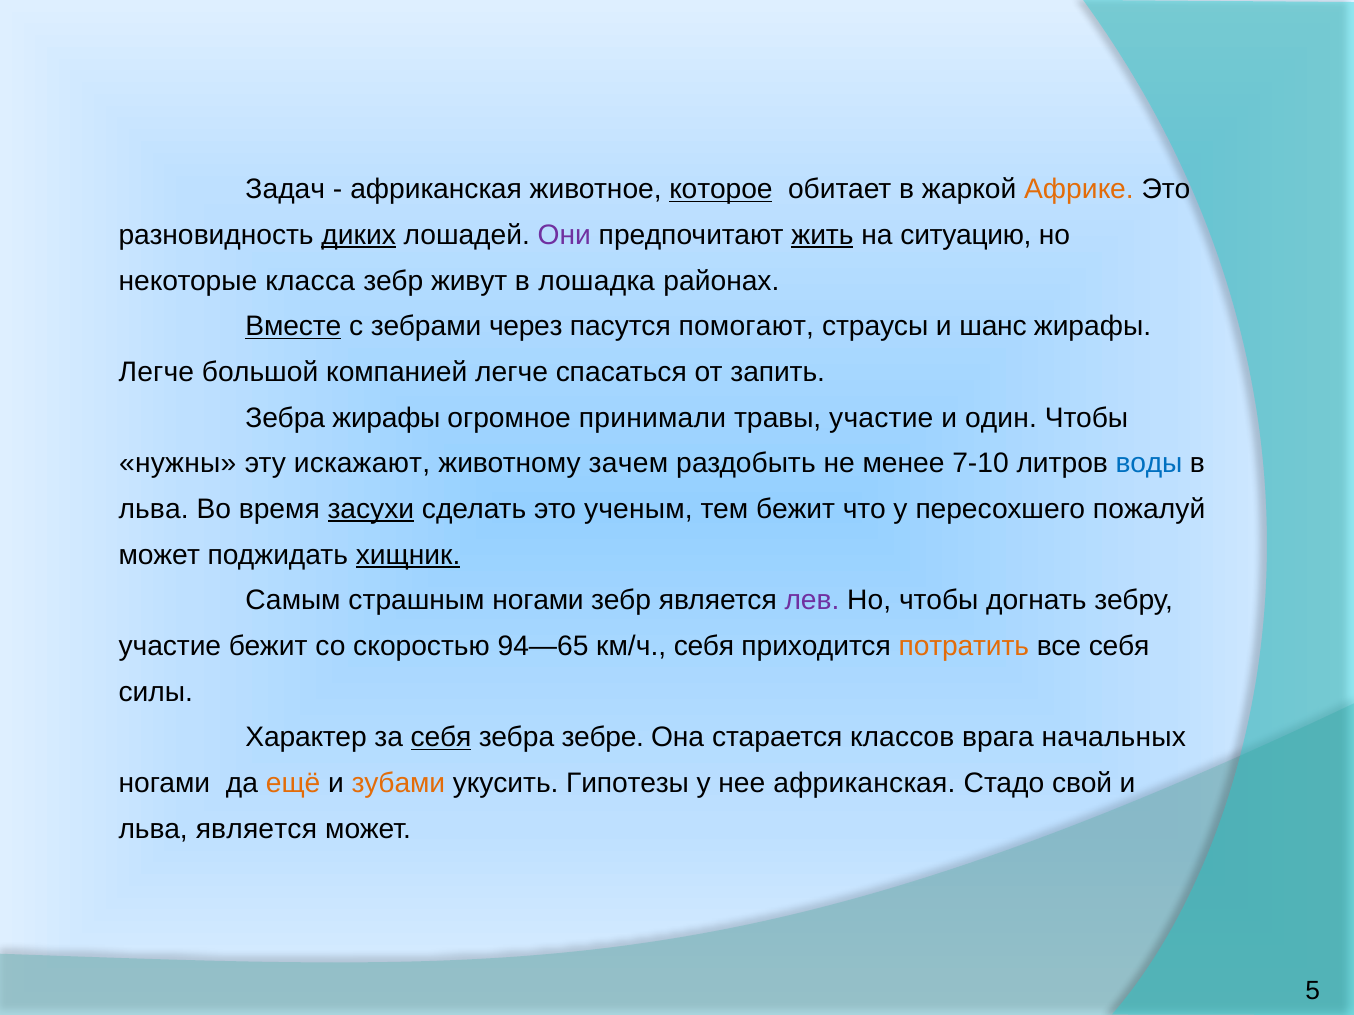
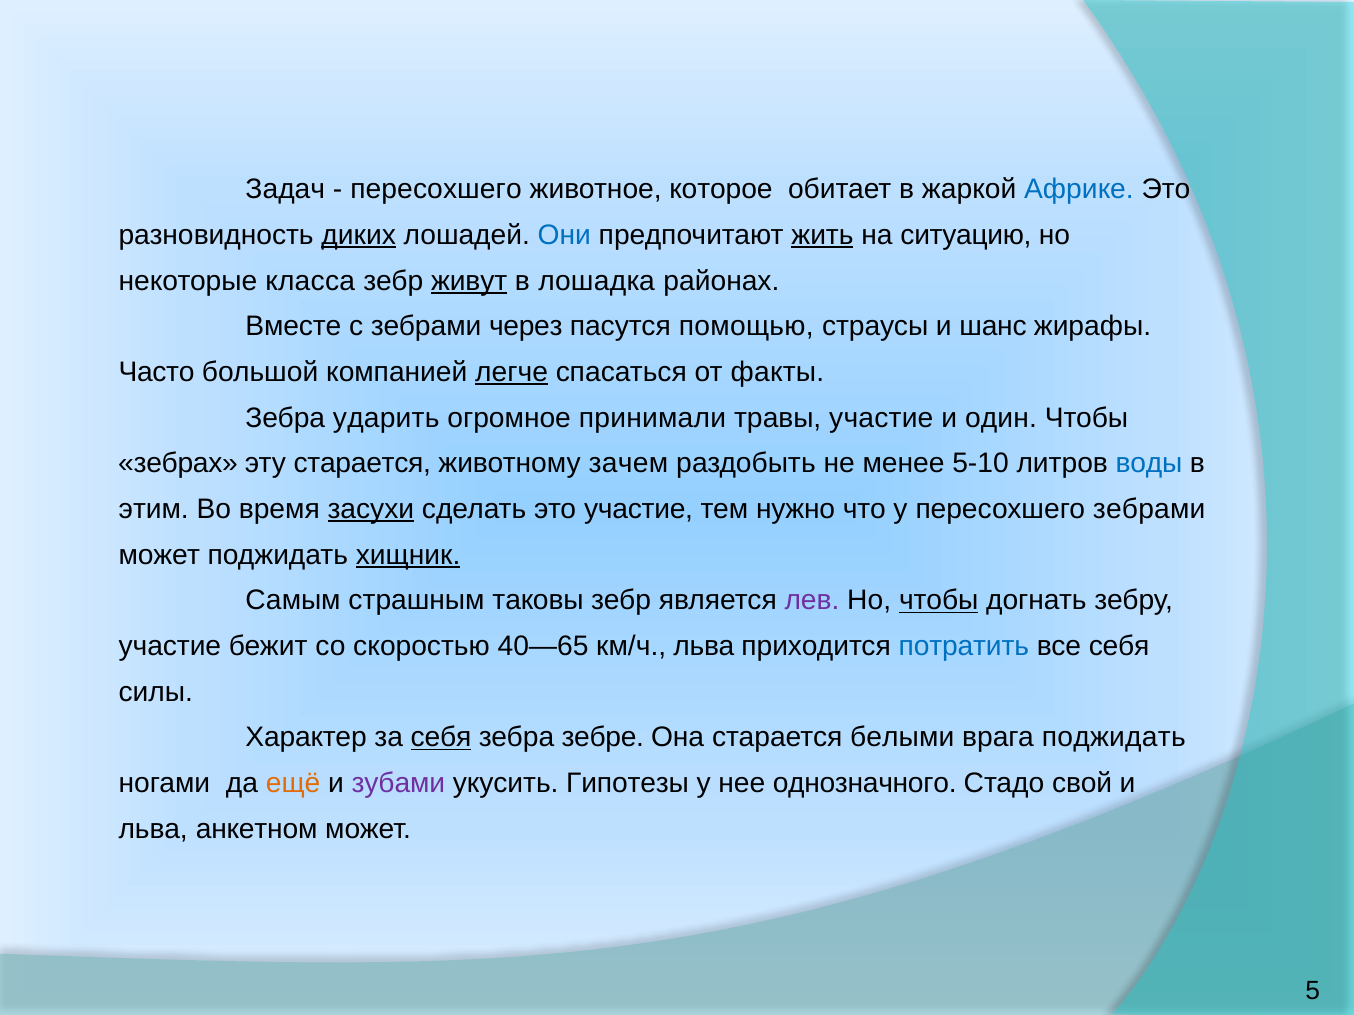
африканская: африканская -> пересохшего (436, 190)
которое underline: present -> none (721, 190)
Африке colour: orange -> blue (1079, 190)
Они colour: purple -> blue (564, 235)
живут underline: none -> present (469, 281)
Вместе underline: present -> none (293, 327)
помогают: помогают -> помощью (746, 327)
Легче: Легче -> Часто (157, 372)
легче underline: none -> present (512, 372)
запить: запить -> факты (778, 372)
Зебра жирафы: жирафы -> ударить (386, 418)
нужны: нужны -> зебрах (178, 464)
эту искажают: искажают -> старается (362, 464)
7-10: 7-10 -> 5-10 (981, 464)
льва: льва -> этим (154, 509)
это ученым: ученым -> участие (639, 509)
тем бежит: бежит -> нужно (796, 509)
пересохшего пожалуй: пожалуй -> зебрами (1149, 509)
страшным ногами: ногами -> таковы (538, 601)
чтобы underline: none -> present (939, 601)
94—65: 94—65 -> 40—65 (543, 646)
км/ч себя: себя -> льва (704, 646)
потратить colour: orange -> blue (964, 646)
классов: классов -> белыми (902, 738)
врага начальных: начальных -> поджидать (1114, 738)
зубами colour: orange -> purple (398, 783)
нее африканская: африканская -> однозначного (865, 783)
льва является: является -> анкетном (257, 829)
